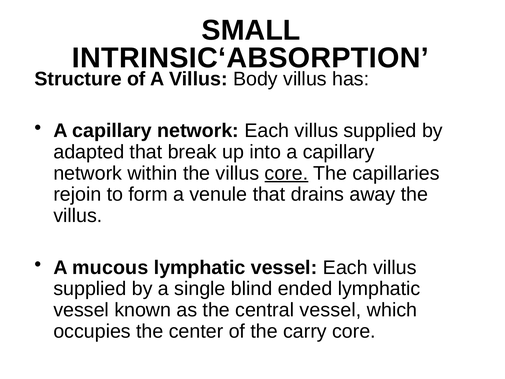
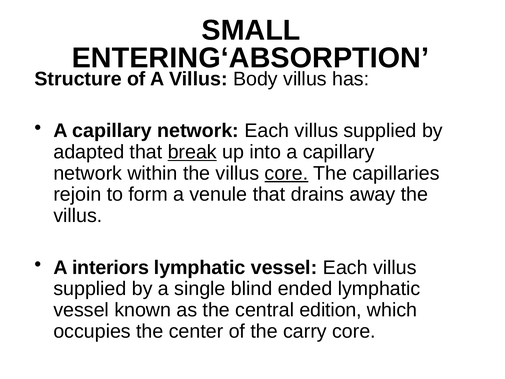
INTRINSIC‘ABSORPTION: INTRINSIC‘ABSORPTION -> ENTERING‘ABSORPTION (250, 58)
break underline: none -> present (192, 152)
mucous: mucous -> interiors (111, 267)
central vessel: vessel -> edition (331, 310)
